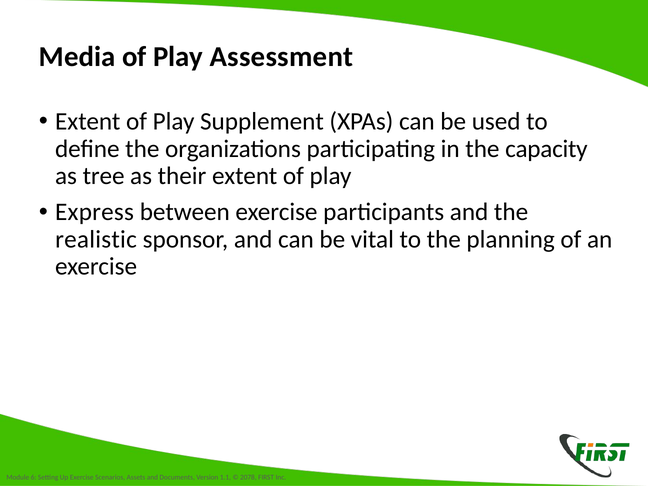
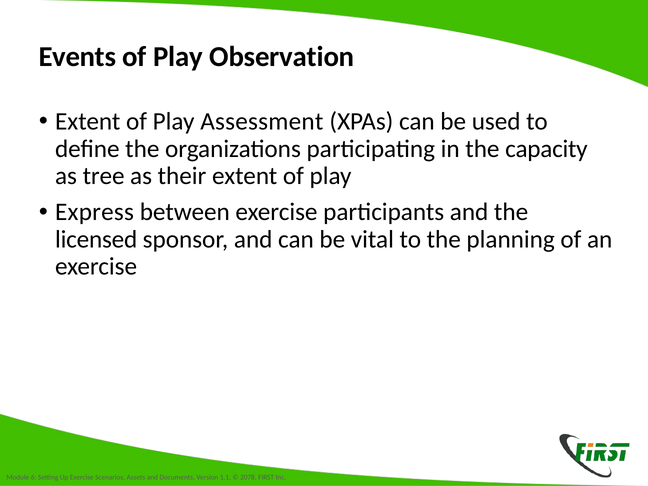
Media: Media -> Events (77, 57)
Assessment: Assessment -> Observation (282, 57)
Supplement: Supplement -> Assessment (262, 122)
realistic: realistic -> licensed (96, 239)
